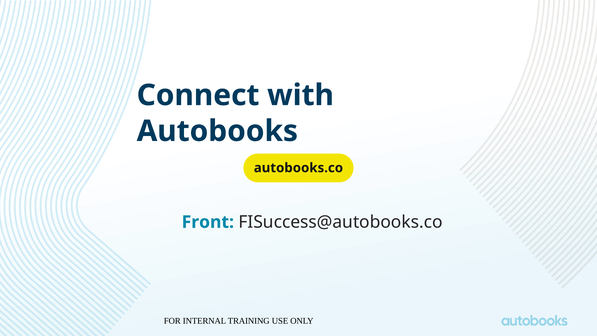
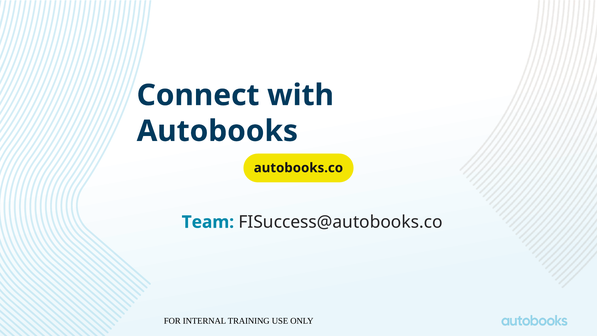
Front: Front -> Team (208, 222)
